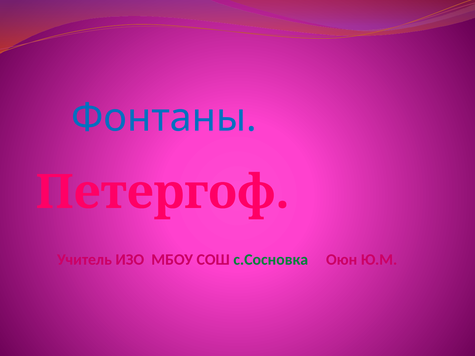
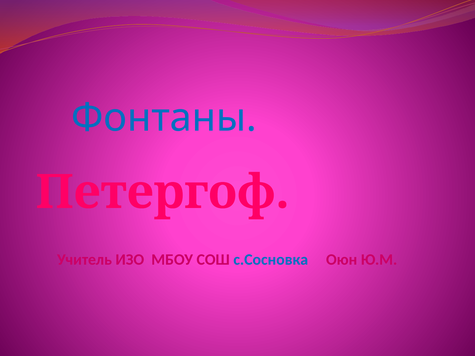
с.Сосновка colour: green -> blue (271, 260)
